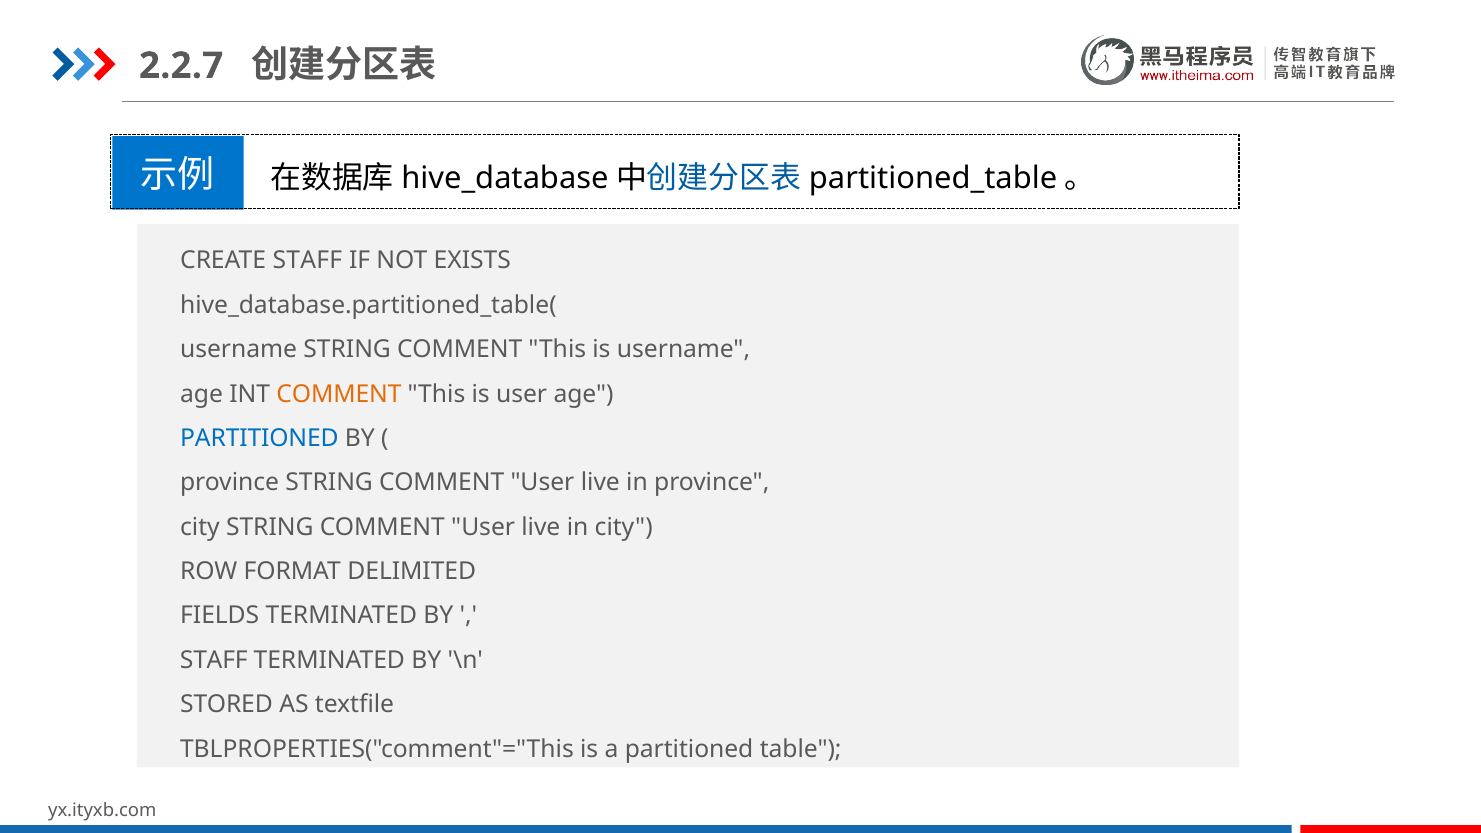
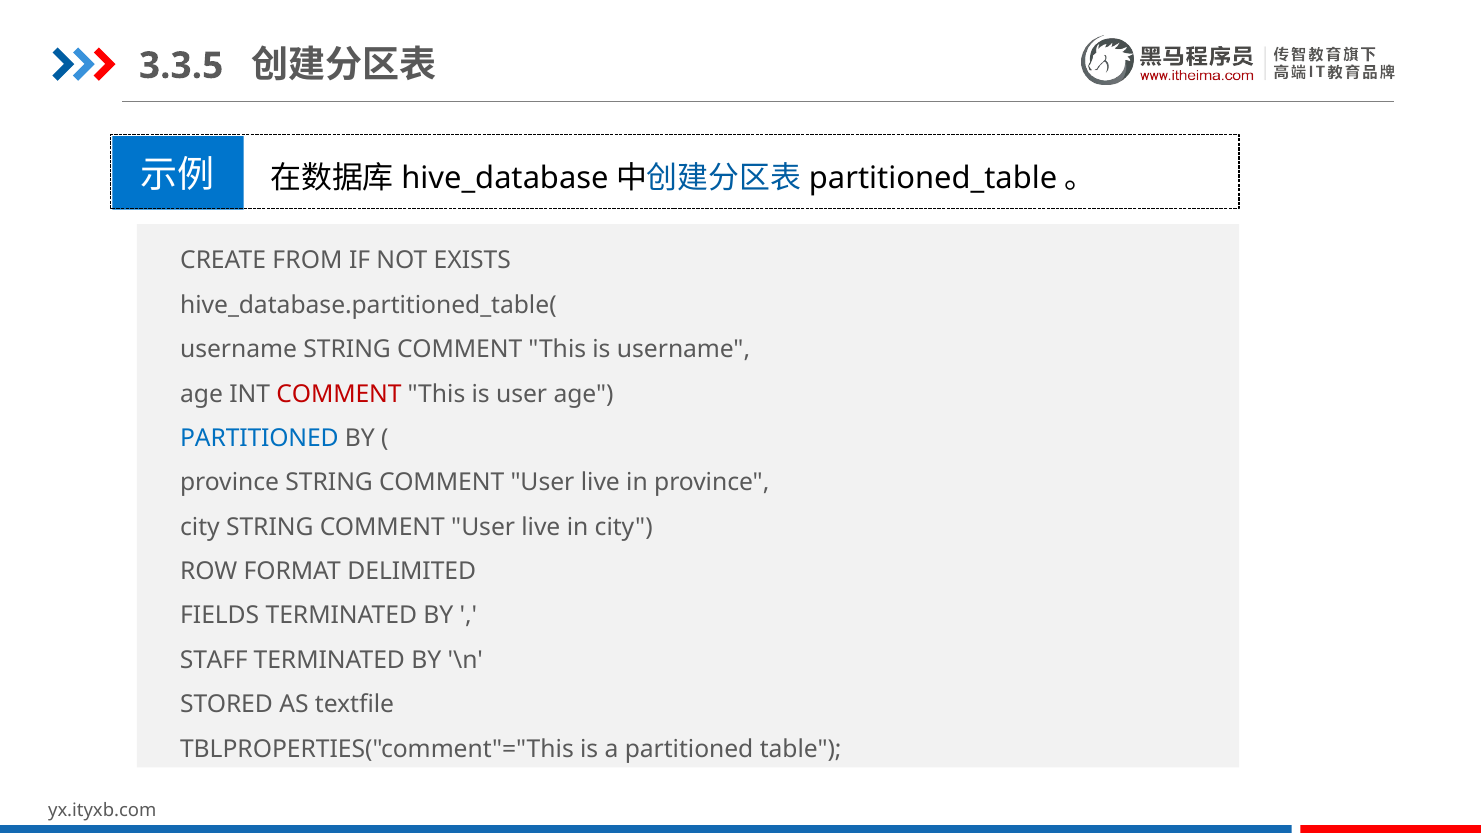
2.2.7: 2.2.7 -> 3.3.5 (181, 66)
CREATE STAFF: STAFF -> FROM (307, 261)
COMMENT colour: orange -> red (339, 394)
